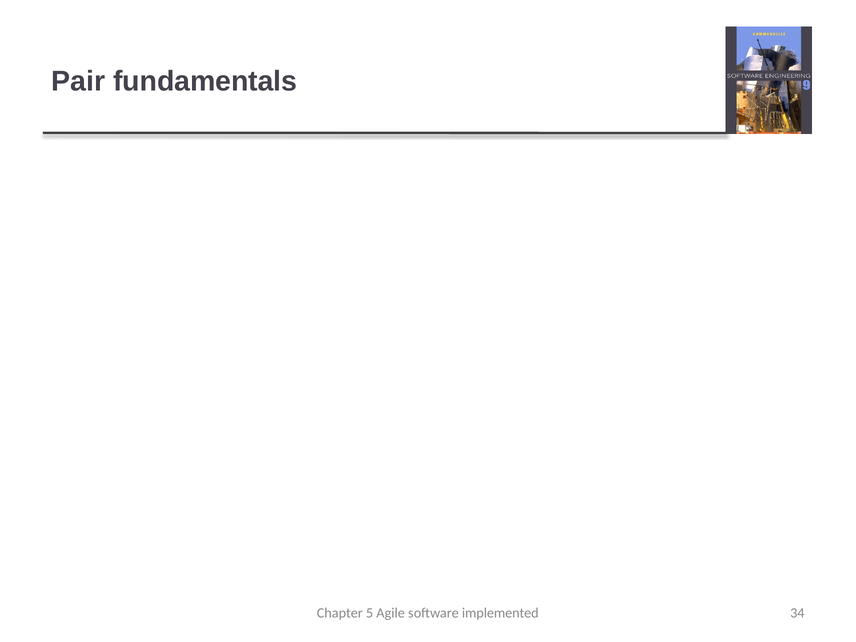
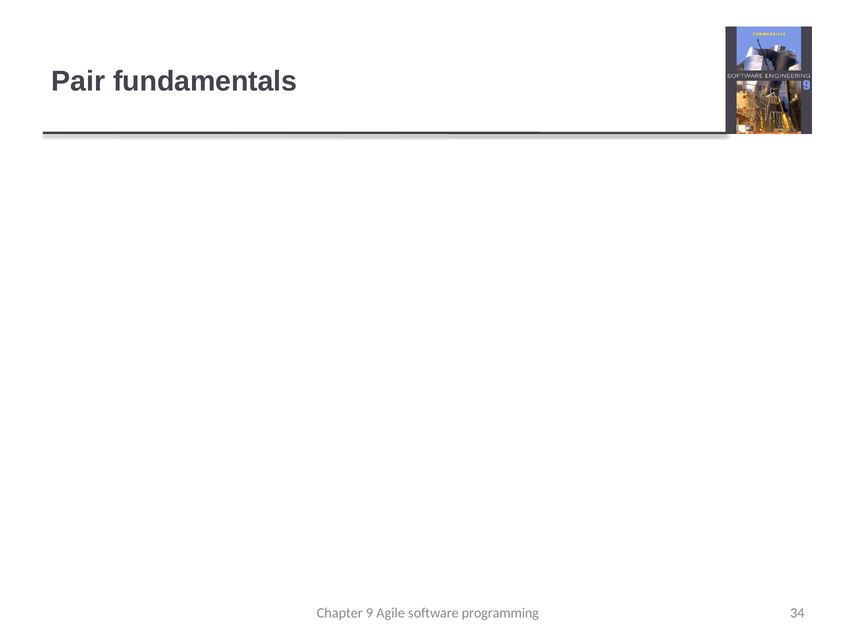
5: 5 -> 9 (370, 613)
software implemented: implemented -> programming (500, 613)
